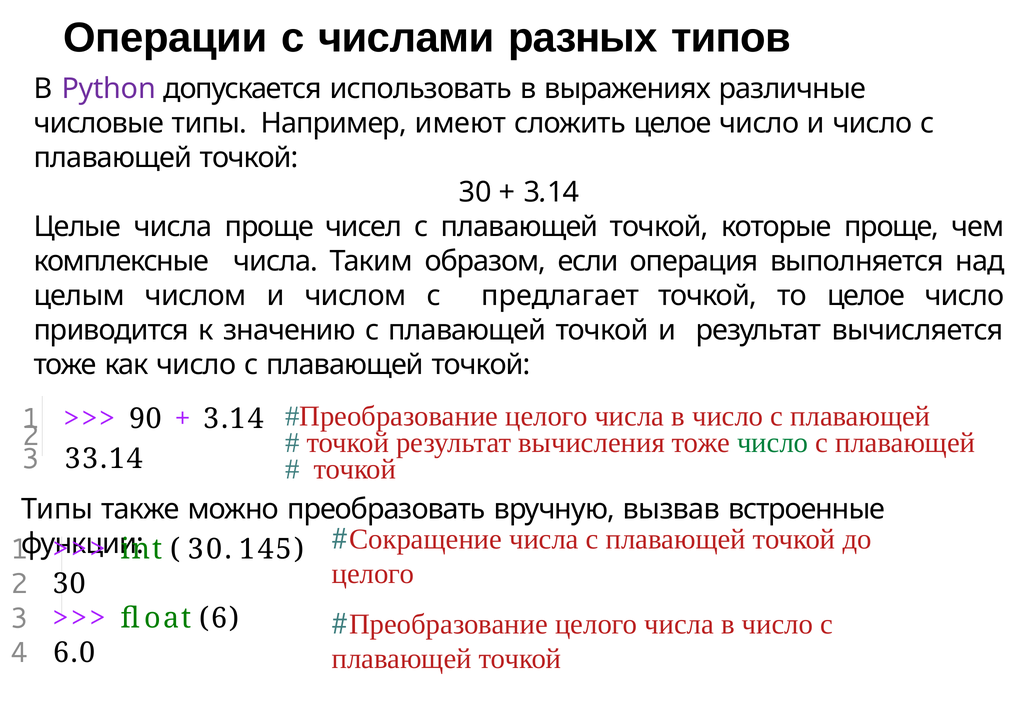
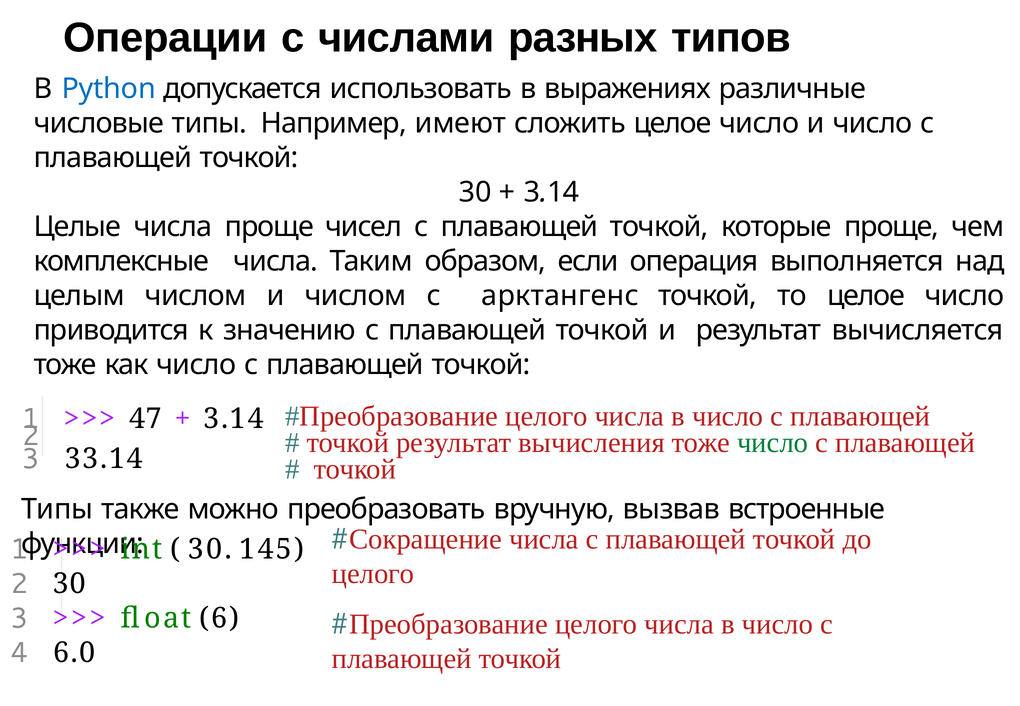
Python colour: purple -> blue (109, 89)
предлагает: предлагает -> арктангенс (560, 296)
90: 90 -> 47 (145, 419)
